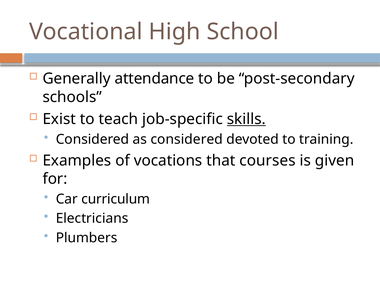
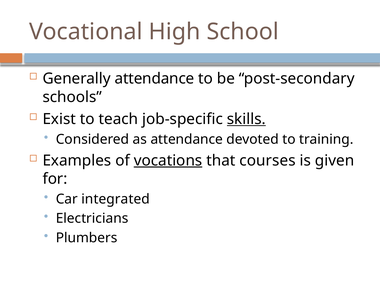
as considered: considered -> attendance (187, 139)
vocations underline: none -> present (168, 160)
curriculum: curriculum -> integrated (116, 199)
